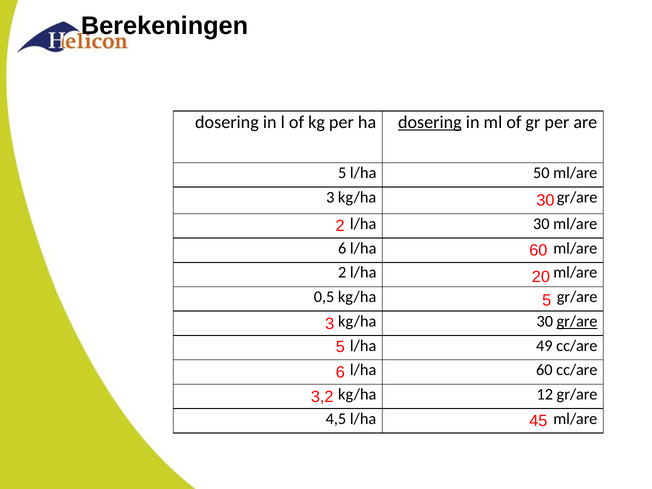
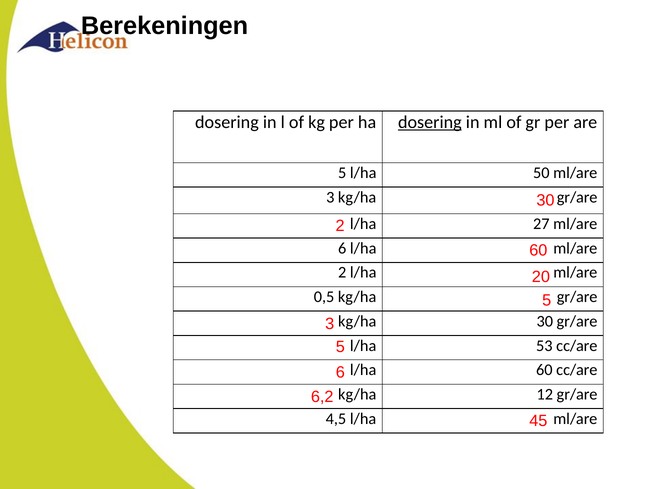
l/ha 30: 30 -> 27 (541, 224)
gr/are underline: present -> none (577, 321)
49: 49 -> 53 (544, 346)
3,2: 3,2 -> 6,2 (322, 397)
